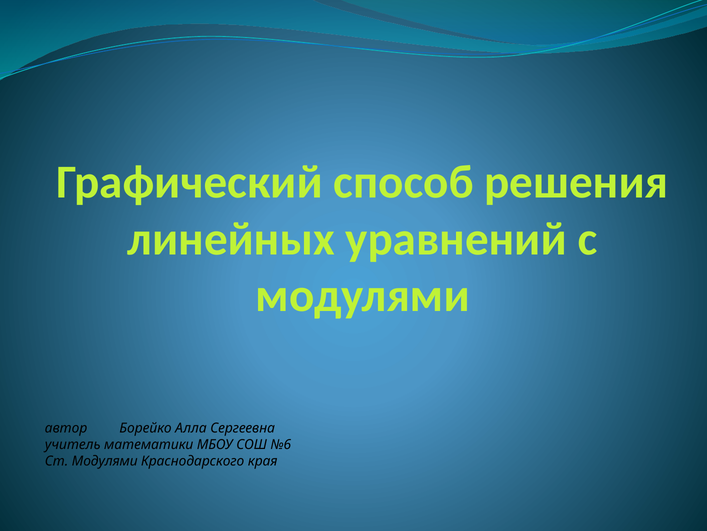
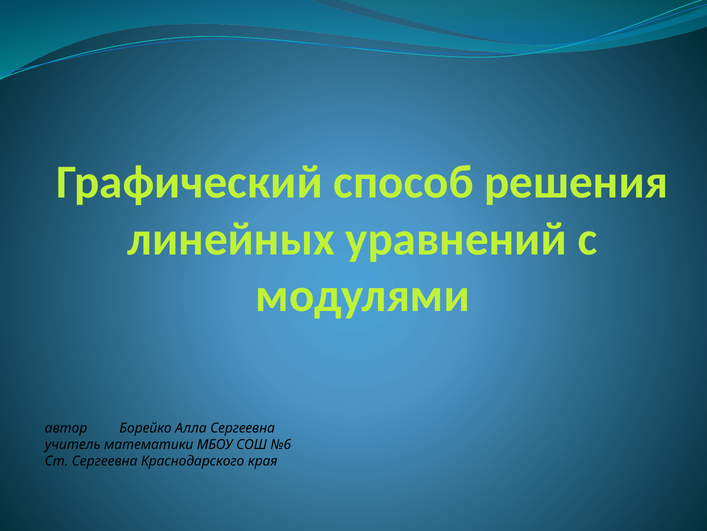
Ст Модулями: Модулями -> Сергеевна (105, 461)
